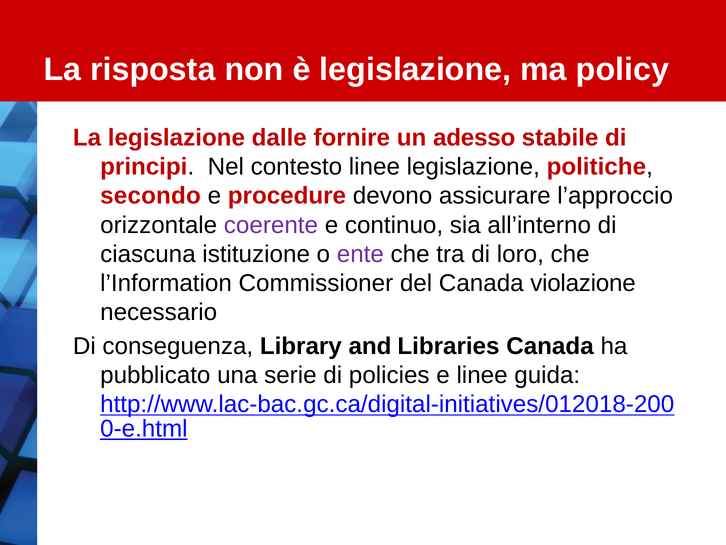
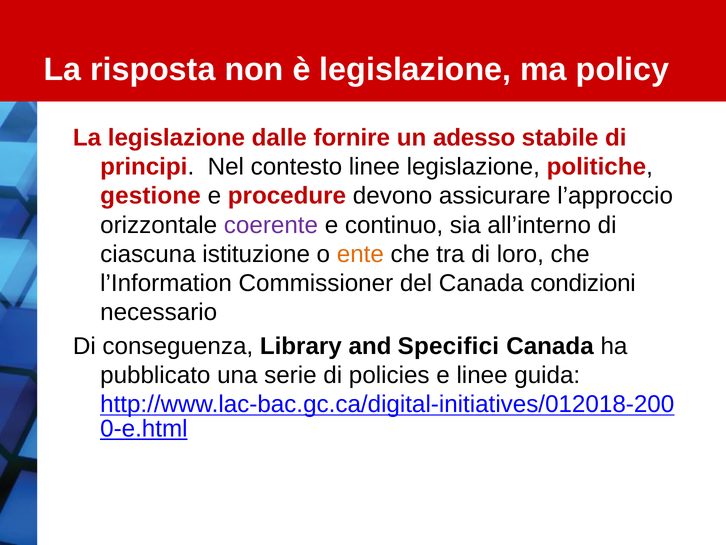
secondo: secondo -> gestione (151, 196)
ente colour: purple -> orange (360, 254)
violazione: violazione -> condizioni (583, 283)
Libraries: Libraries -> Specifici (448, 346)
